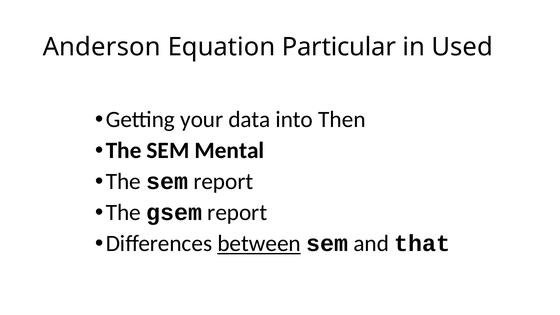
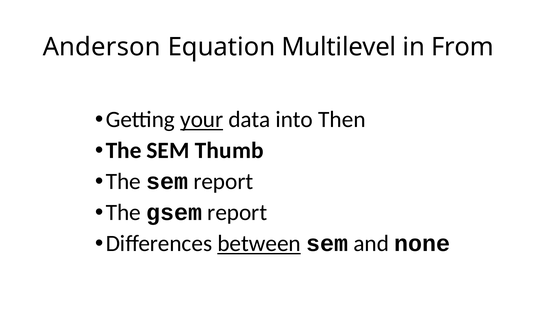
Particular: Particular -> Multilevel (339, 47)
Used: Used -> From (462, 47)
your underline: none -> present (202, 120)
Mental: Mental -> Thumb (229, 151)
that: that -> none (422, 244)
